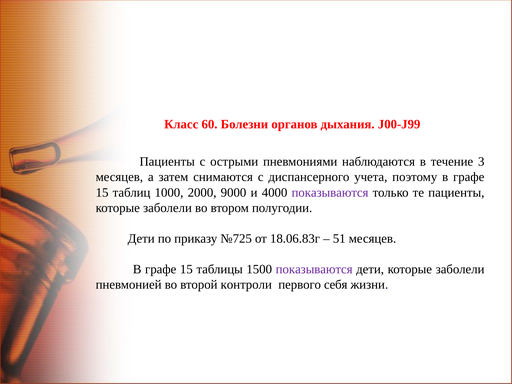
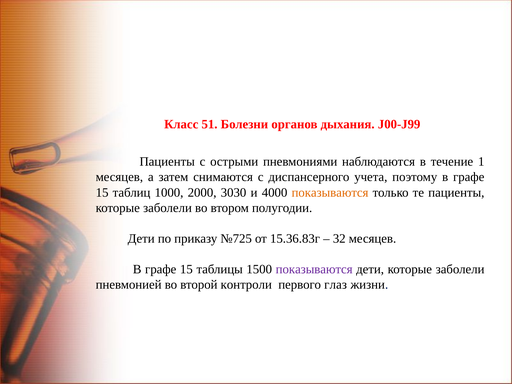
60: 60 -> 51 (210, 124)
3: 3 -> 1 (481, 162)
9000: 9000 -> 3030 (234, 192)
показываются colour: purple -> orange (330, 192)
18.06.83г: 18.06.83г -> 15.36.83г (295, 239)
51: 51 -> 32 (339, 239)
себя: себя -> глаз (336, 285)
